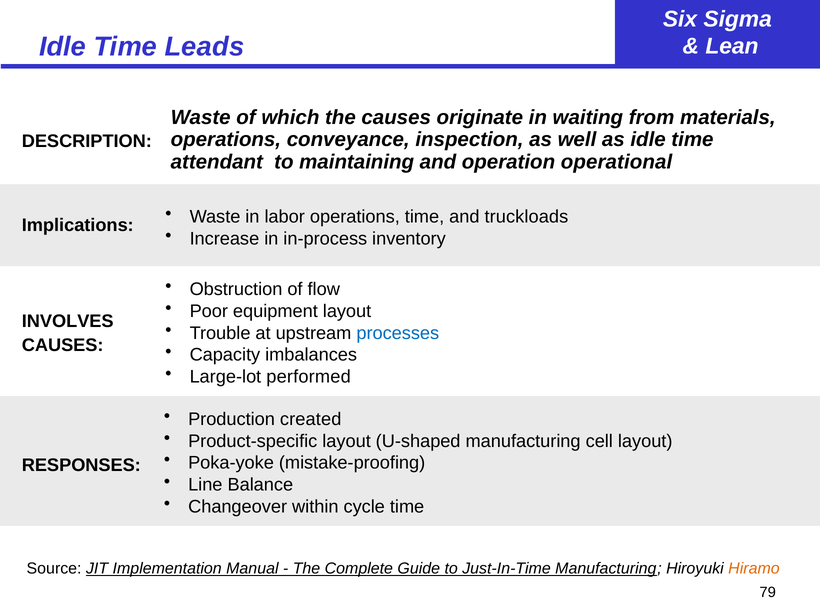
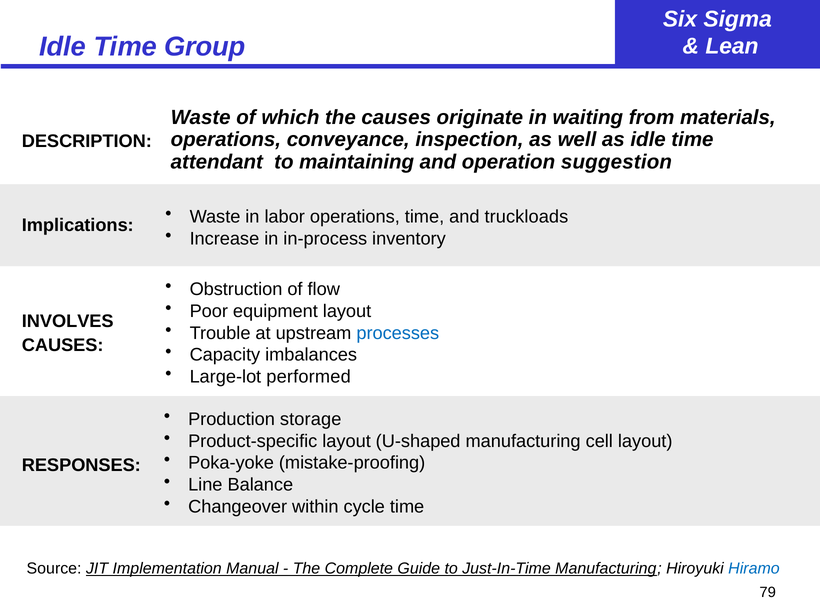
Leads: Leads -> Group (205, 47)
operational: operational -> suggestion (616, 162)
created: created -> storage (311, 419)
Hiramo colour: orange -> blue (754, 568)
